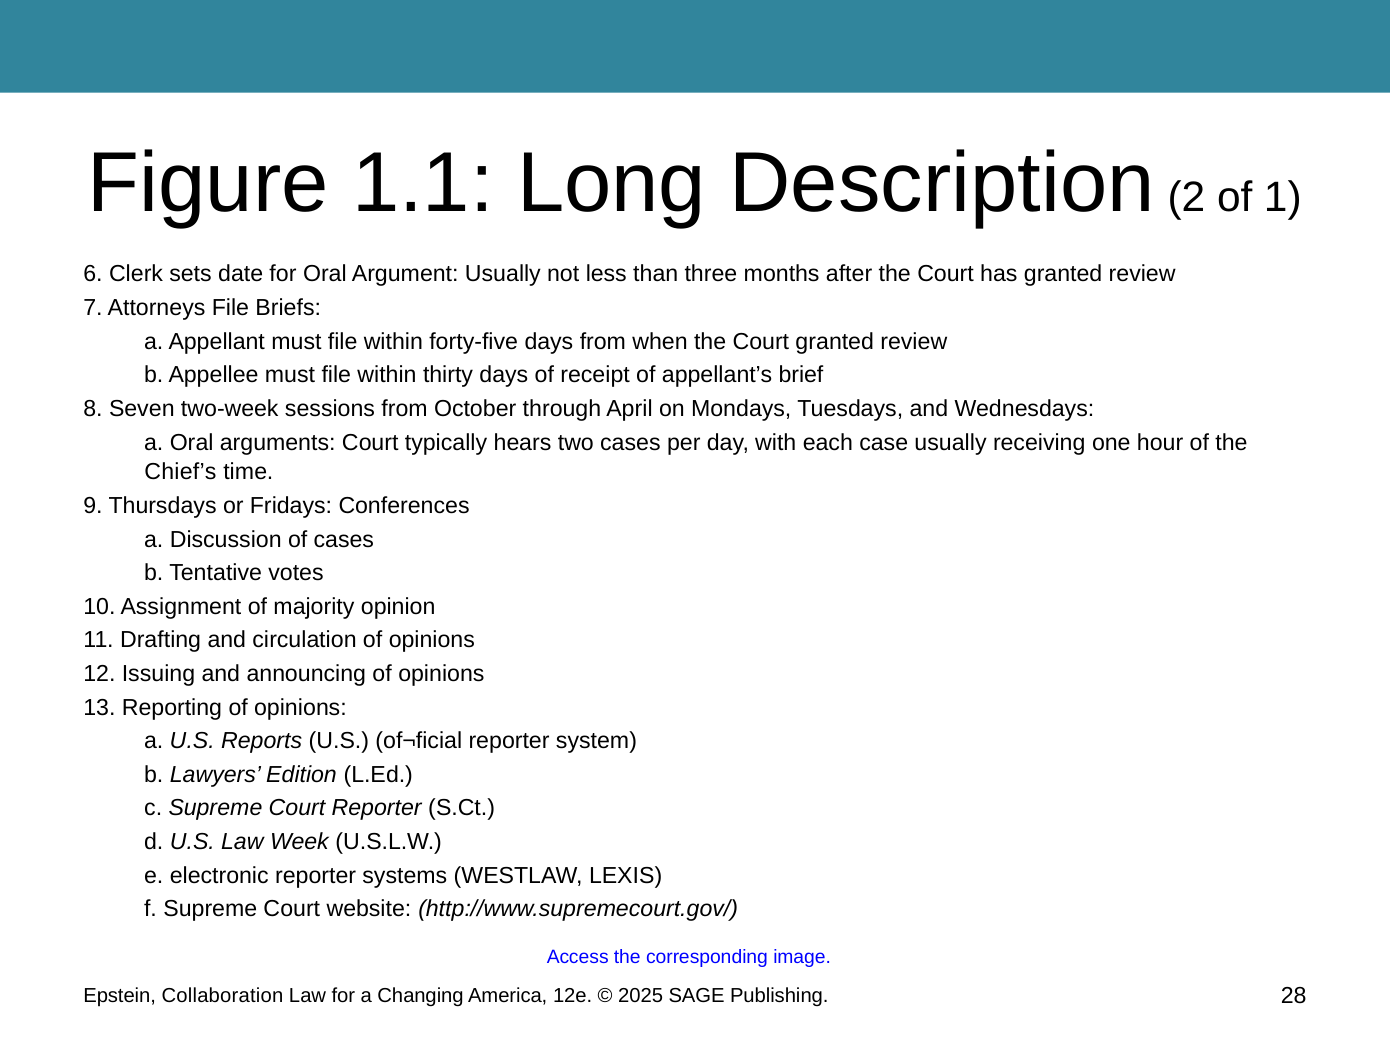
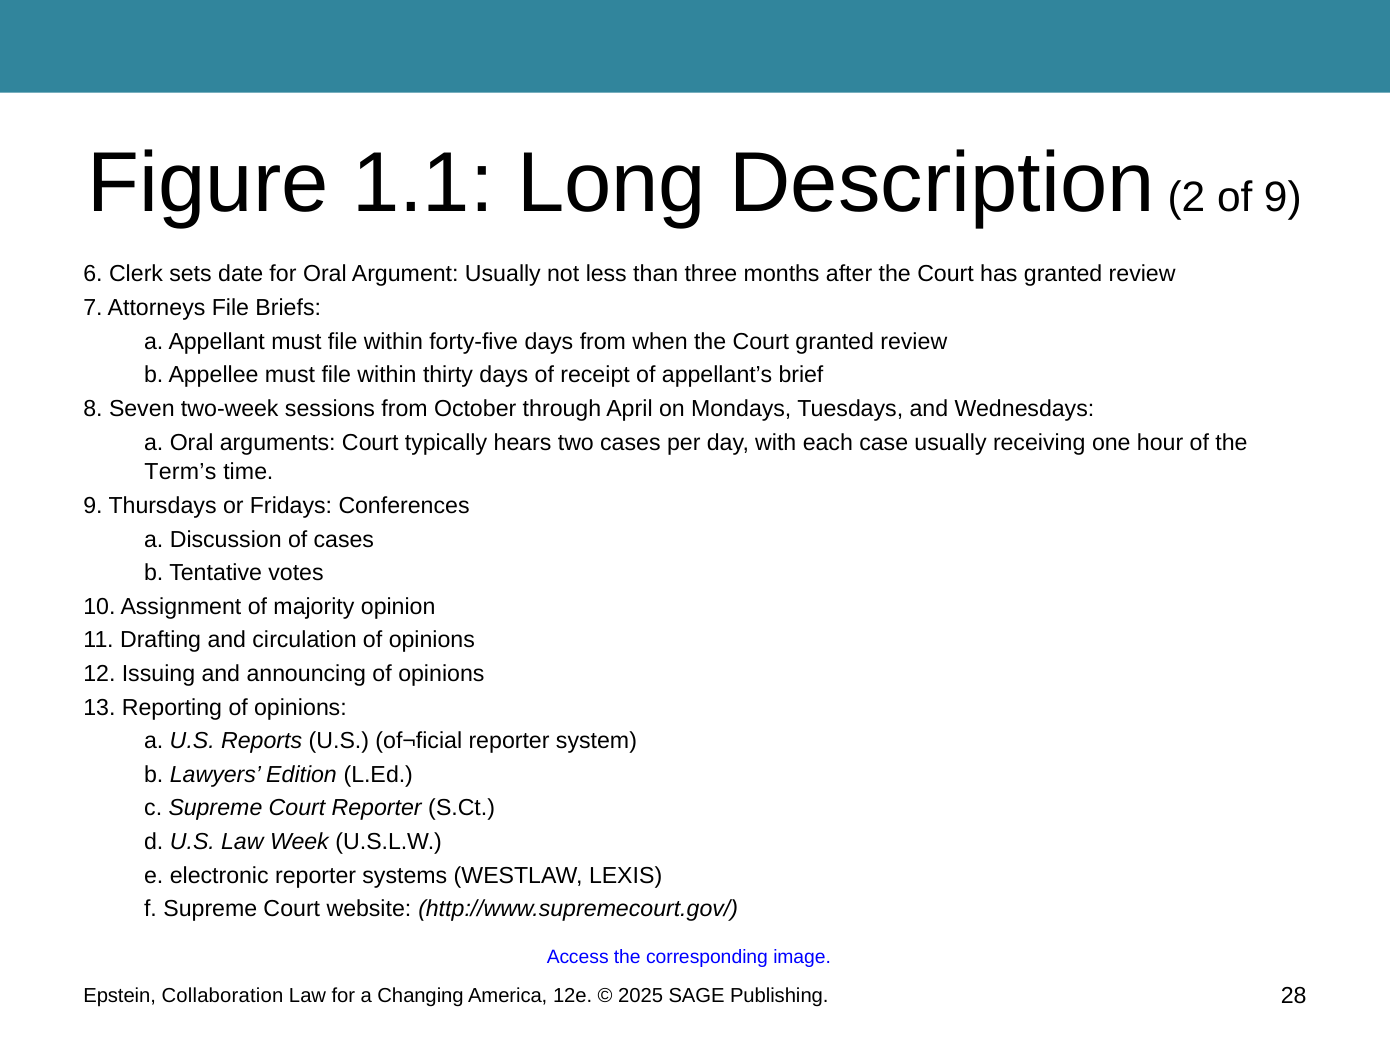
of 1: 1 -> 9 (1283, 198)
Chief’s: Chief’s -> Term’s (180, 472)
